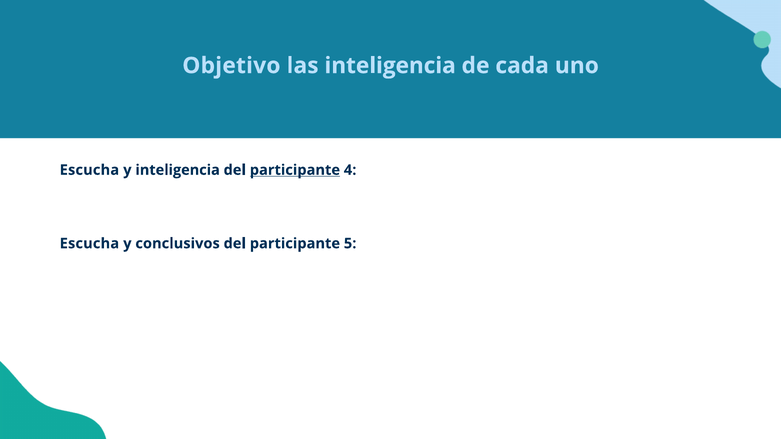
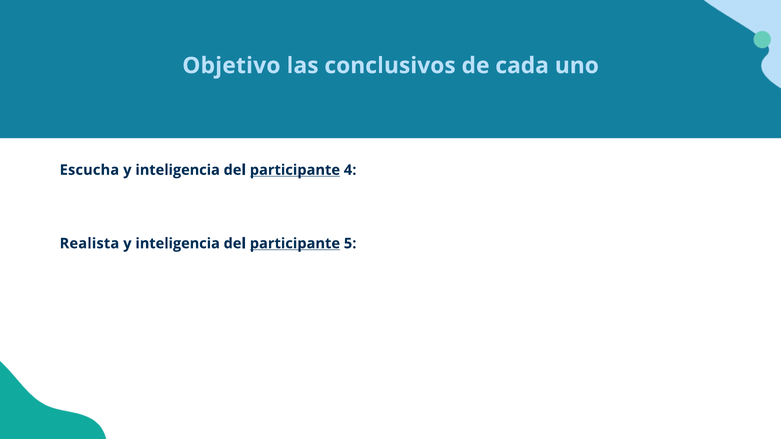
las inteligencia: inteligencia -> conclusivos (390, 66)
Escucha: Escucha -> Realista (89, 244)
conclusivos: conclusivos -> inteligencia (178, 244)
participante underline: none -> present (295, 244)
